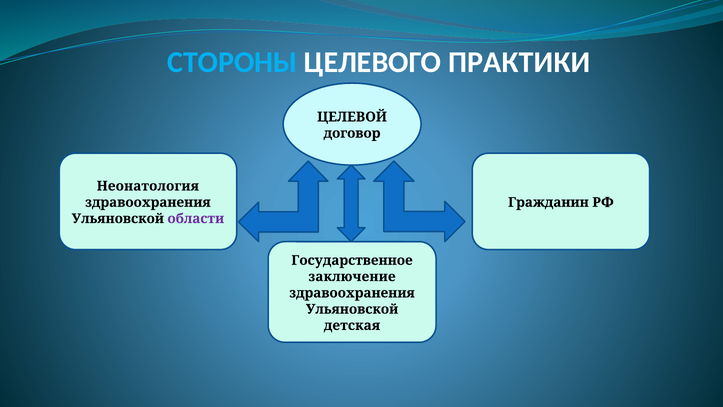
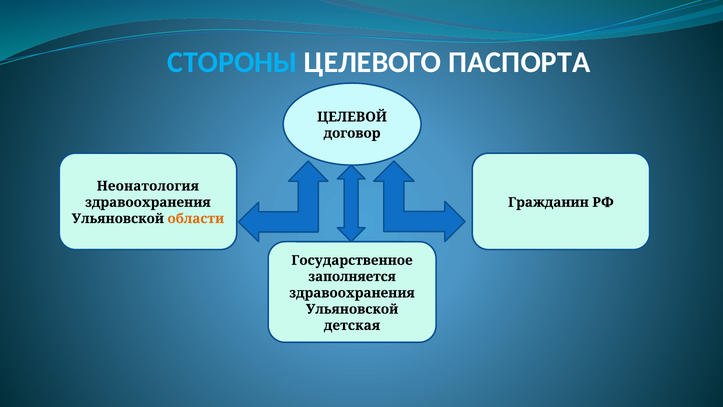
ПРАКТИКИ: ПРАКТИКИ -> ПАСПОРТА (519, 62)
области colour: purple -> orange (196, 218)
заключение: заключение -> заполняется (352, 276)
